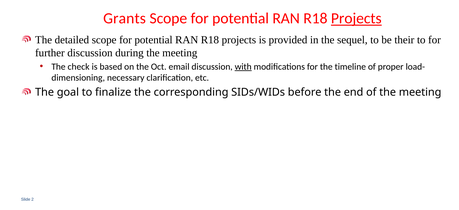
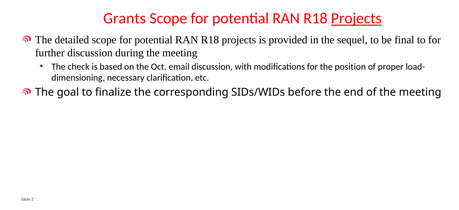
their: their -> final (404, 40)
with underline: present -> none (243, 67)
timeline: timeline -> position (350, 67)
